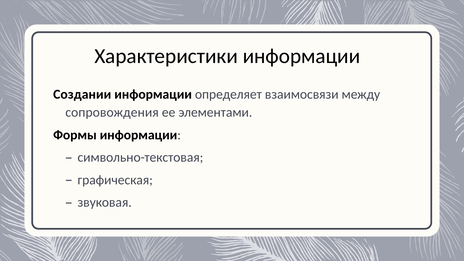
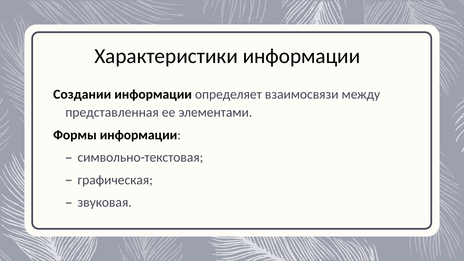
сопровождения: сопровождения -> представленная (112, 113)
